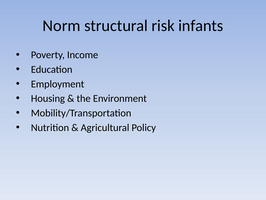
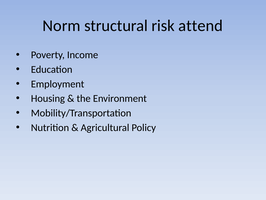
infants: infants -> attend (201, 26)
